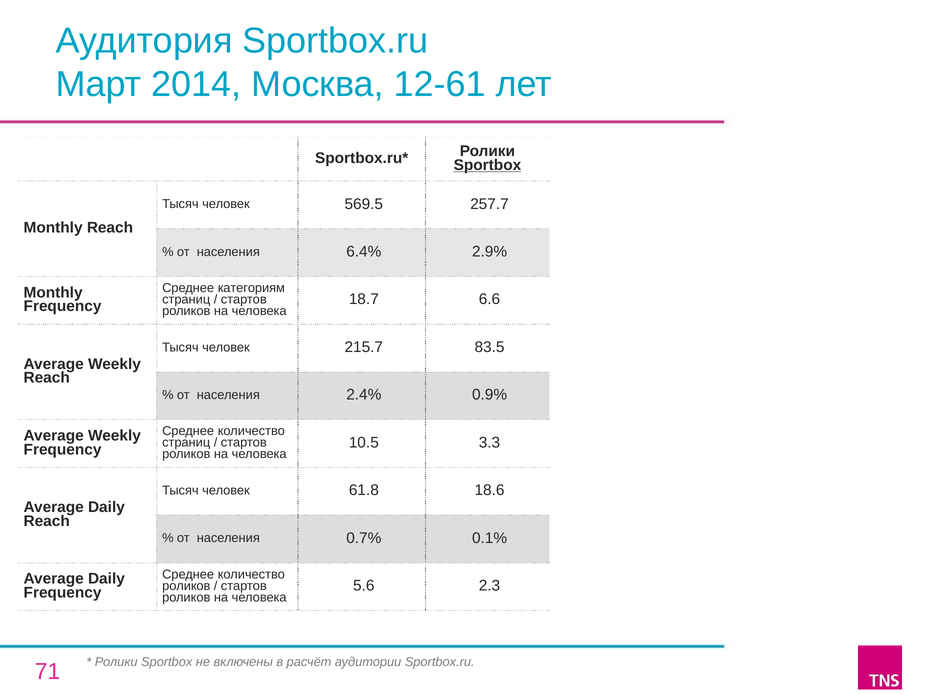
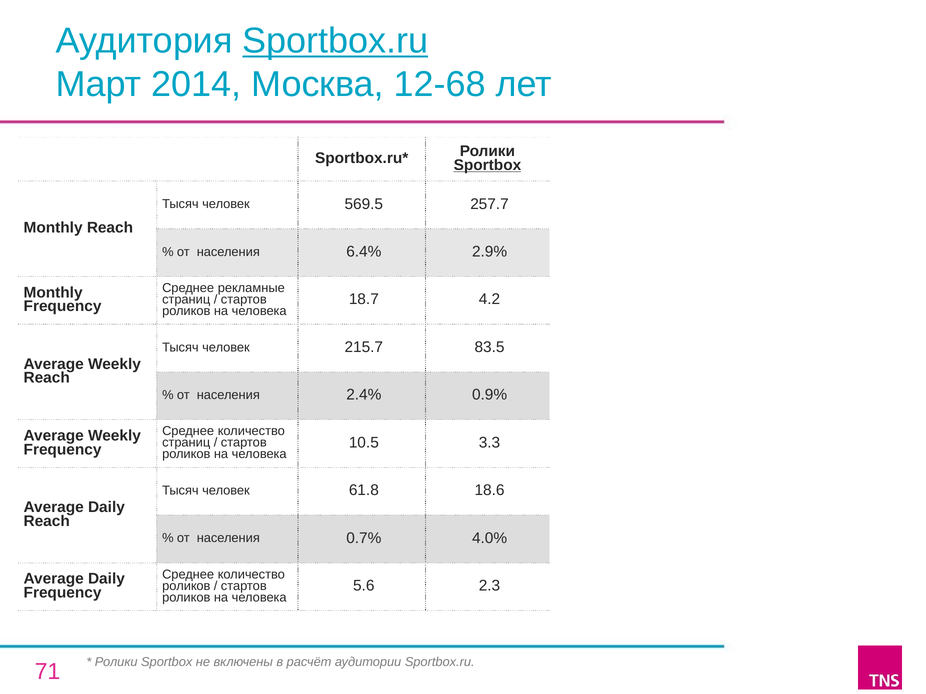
Sportbox.ru underline: none -> present (335, 41)
12-61: 12-61 -> 12-68 (440, 84)
категориям: категориям -> рекламные (251, 288)
6.6: 6.6 -> 4.2 (490, 300)
0.1%: 0.1% -> 4.0% (490, 538)
